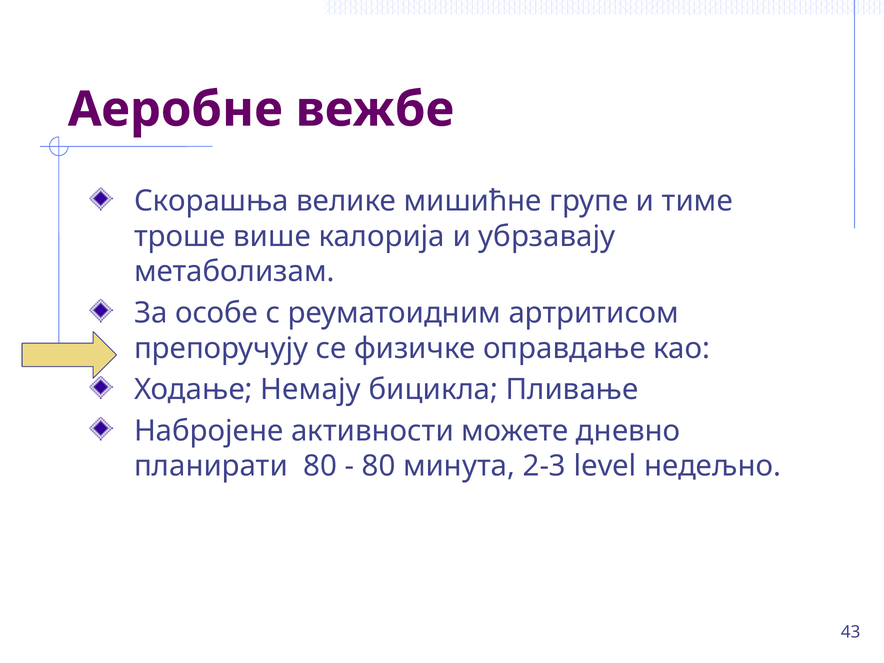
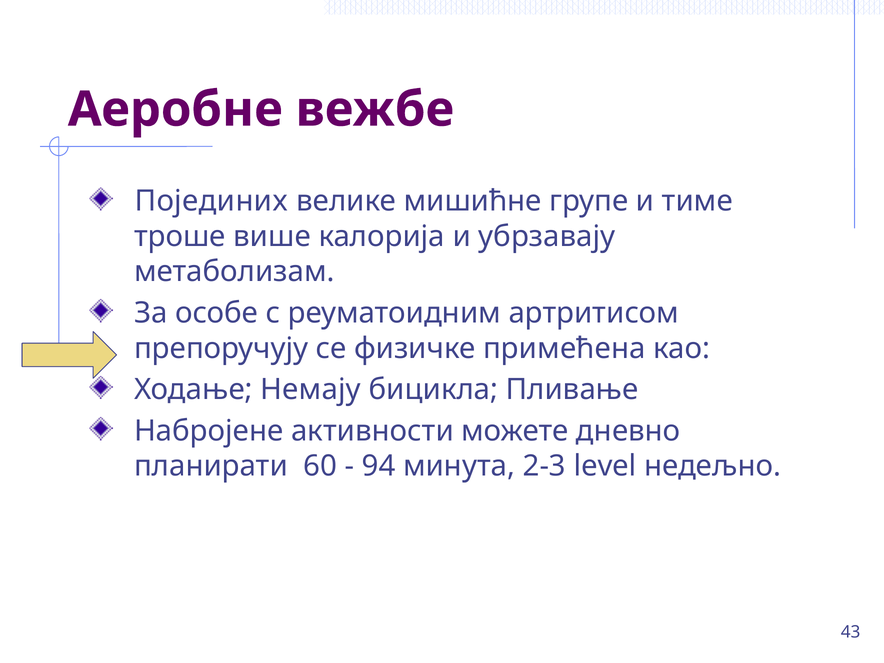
Скорашња: Скорашња -> Појединих (211, 201)
оправдање: оправдање -> примећена (564, 348)
планирати 80: 80 -> 60 (320, 466)
80: 80 -> 94 (379, 466)
